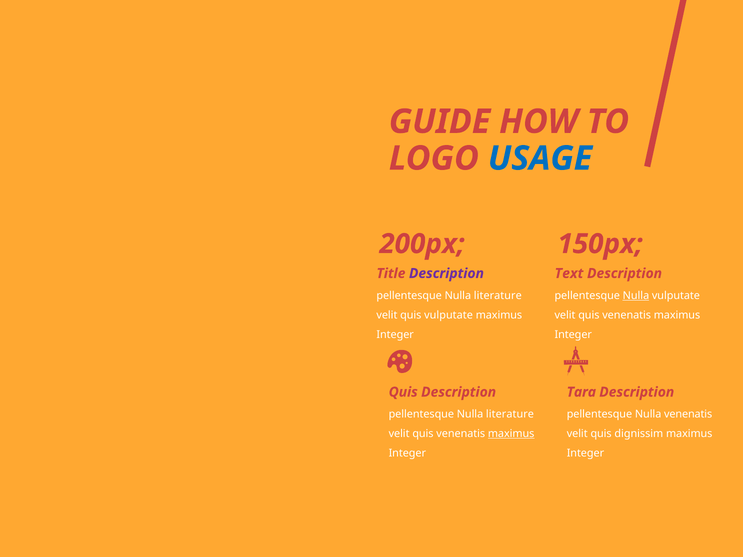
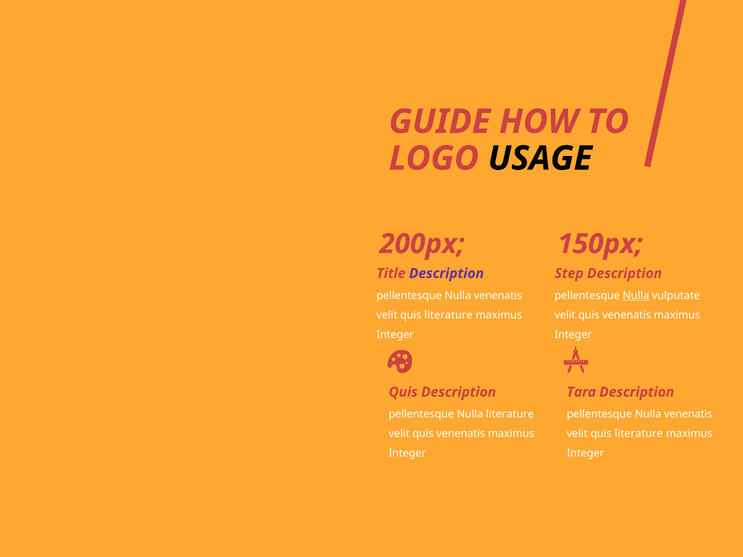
USAGE colour: blue -> black (540, 159)
Text: Text -> Step (569, 274)
literature: literature -> venenatis (498, 296)
vulputate: vulputate -> literature (449, 315)
maximus underline: present -> none (511, 434)
dignissim: dignissim -> literature (639, 434)
